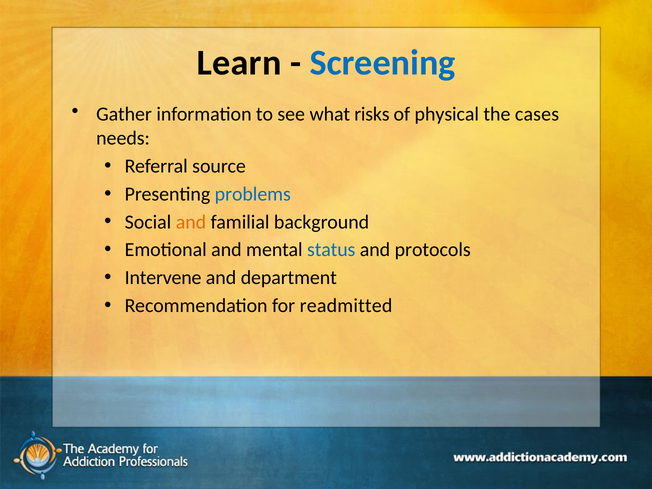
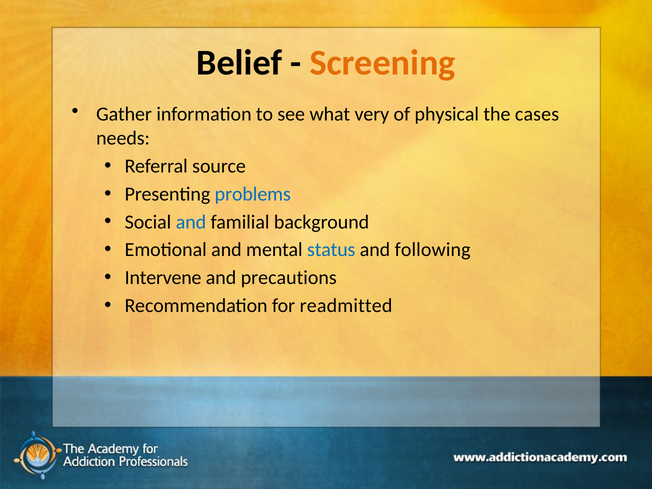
Learn: Learn -> Belief (239, 63)
Screening colour: blue -> orange (383, 63)
risks: risks -> very (372, 114)
and colour: orange -> blue (191, 222)
protocols: protocols -> following (433, 250)
department: department -> precautions (289, 278)
